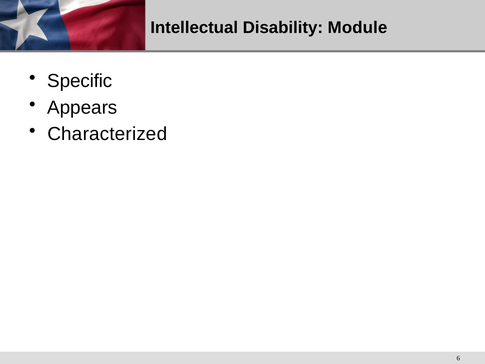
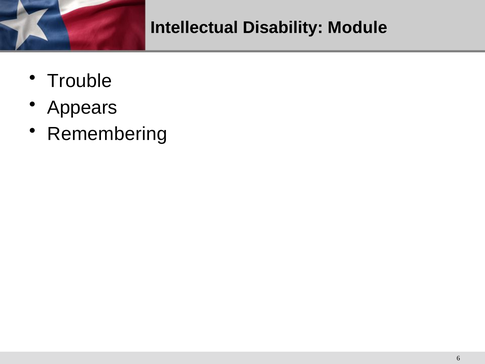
Specific: Specific -> Trouble (80, 81)
Characterized: Characterized -> Remembering (107, 134)
